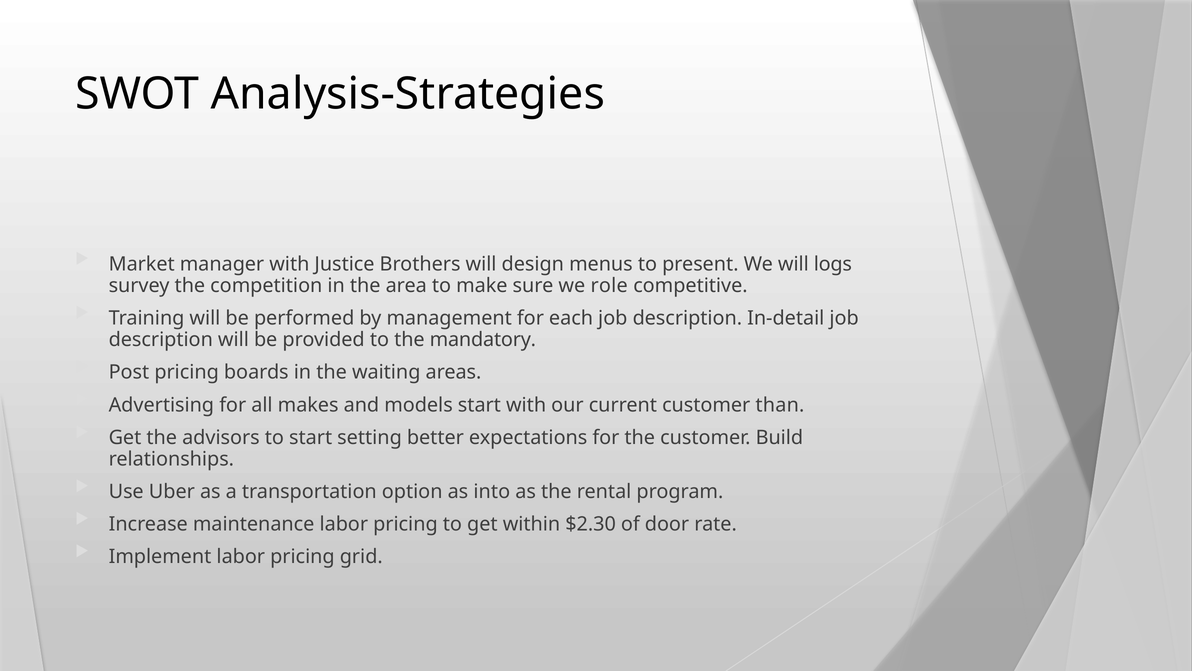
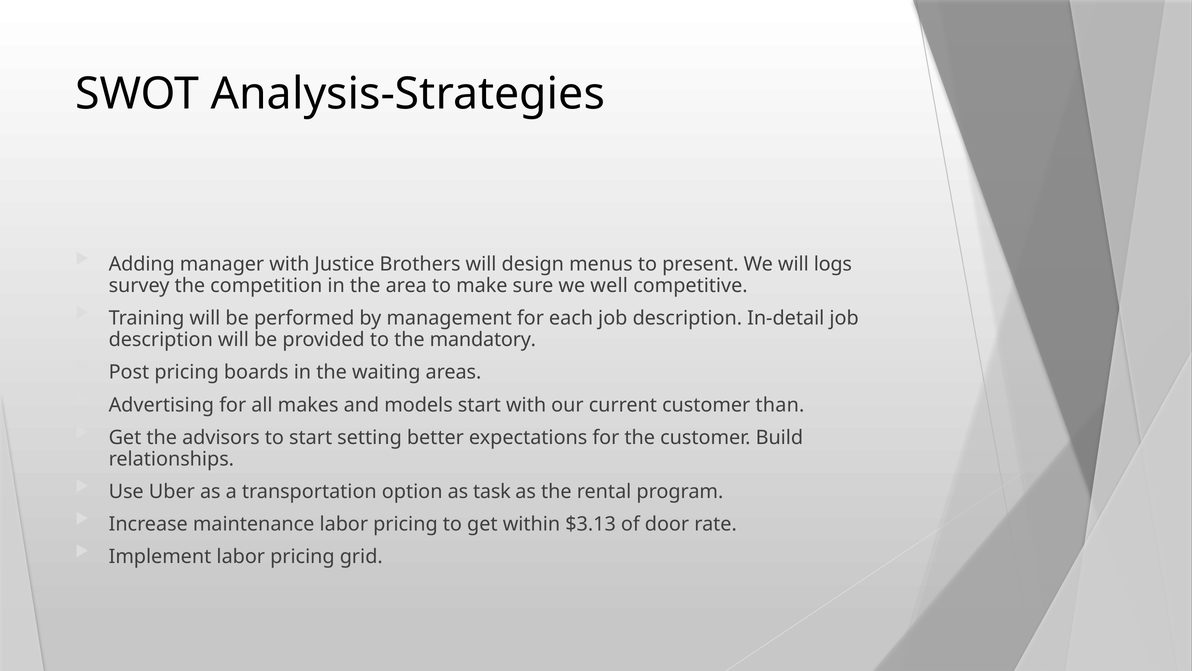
Market: Market -> Adding (142, 264)
role: role -> well (609, 285)
into: into -> task (492, 491)
$2.30: $2.30 -> $3.13 (591, 524)
